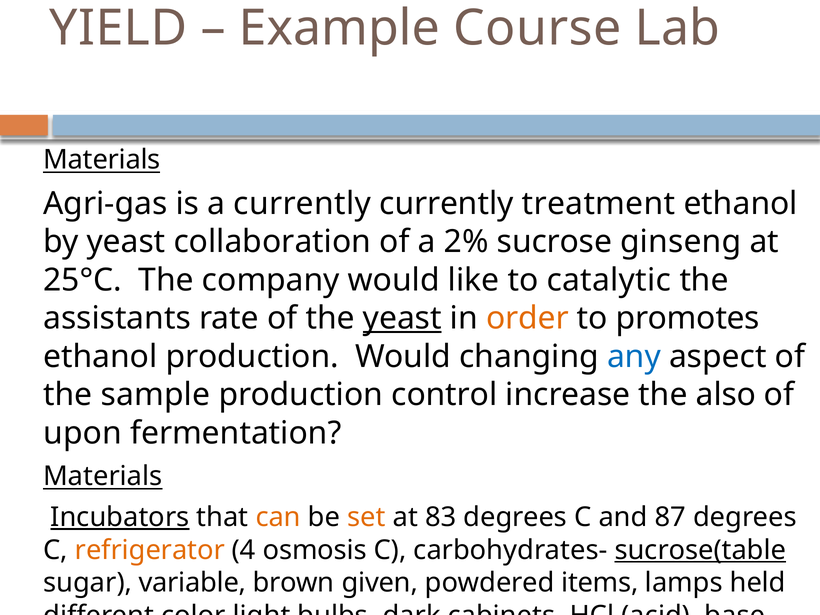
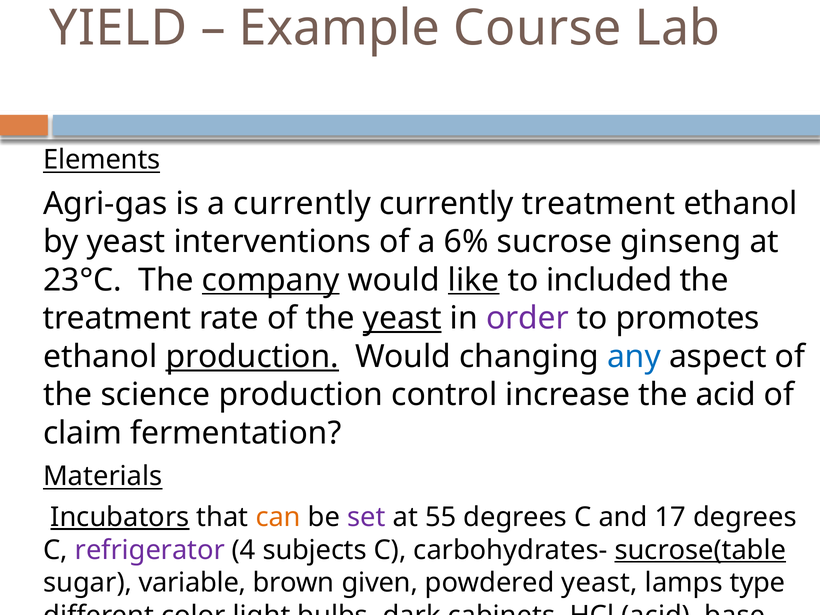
Materials: Materials -> Elements (102, 160)
collaboration: collaboration -> interventions (272, 242)
2%: 2% -> 6% (466, 242)
25°C: 25°C -> 23°C (83, 280)
company underline: none -> present (271, 280)
like underline: none -> present (474, 280)
catalytic: catalytic -> included (609, 280)
assistants: assistants -> treatment (117, 318)
order colour: orange -> purple (527, 318)
production underline: none -> present (252, 357)
sample: sample -> science (156, 395)
the also: also -> acid (726, 395)
upon: upon -> claim (83, 433)
set colour: orange -> purple (366, 517)
83: 83 -> 55 (441, 517)
87: 87 -> 17 (670, 517)
refrigerator colour: orange -> purple (150, 550)
osmosis: osmosis -> subjects (315, 550)
powdered items: items -> yeast (600, 583)
held: held -> type (758, 583)
